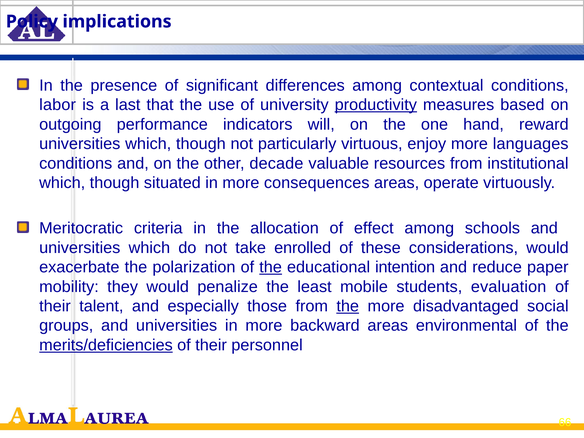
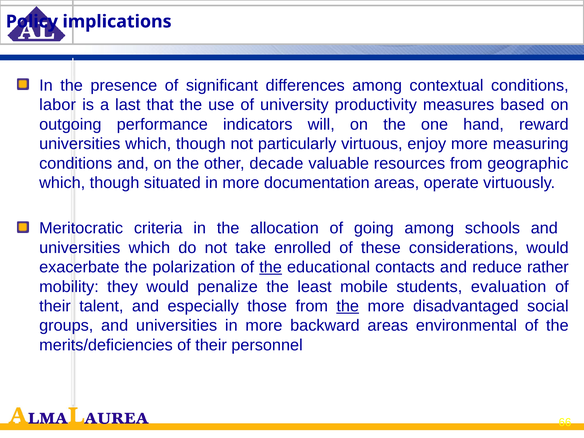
productivity underline: present -> none (376, 105)
languages: languages -> measuring (531, 144)
institutional: institutional -> geographic (528, 163)
consequences: consequences -> documentation (317, 183)
effect: effect -> going (374, 228)
intention: intention -> contacts (405, 267)
paper: paper -> rather (548, 267)
merits/deficiencies underline: present -> none (106, 345)
